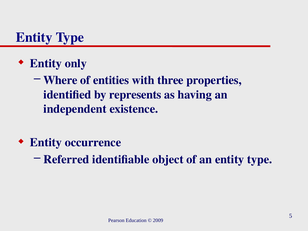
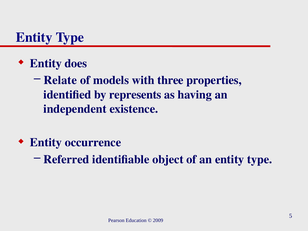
only: only -> does (76, 63)
Where: Where -> Relate (60, 80)
entities: entities -> models (111, 80)
